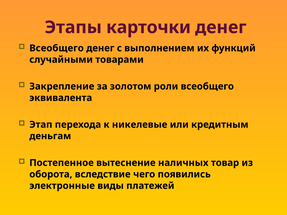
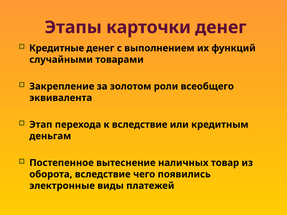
Всеобщего: Всеобщего -> Кредитные (57, 48)
к никелевые: никелевые -> вследствие (140, 125)
